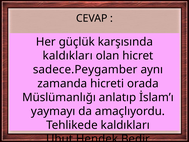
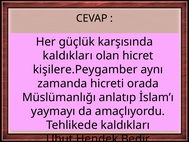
sadece.Peygamber: sadece.Peygamber -> kişilere.Peygamber (85, 69)
